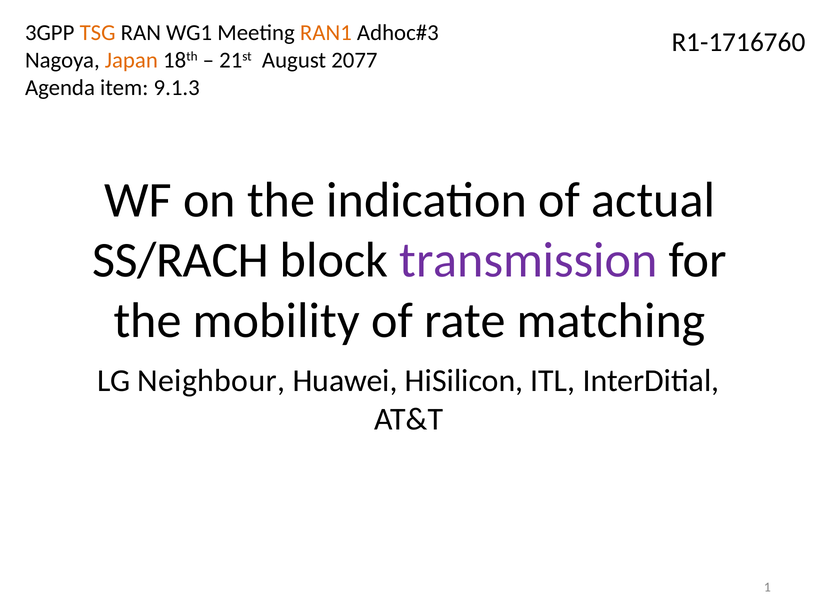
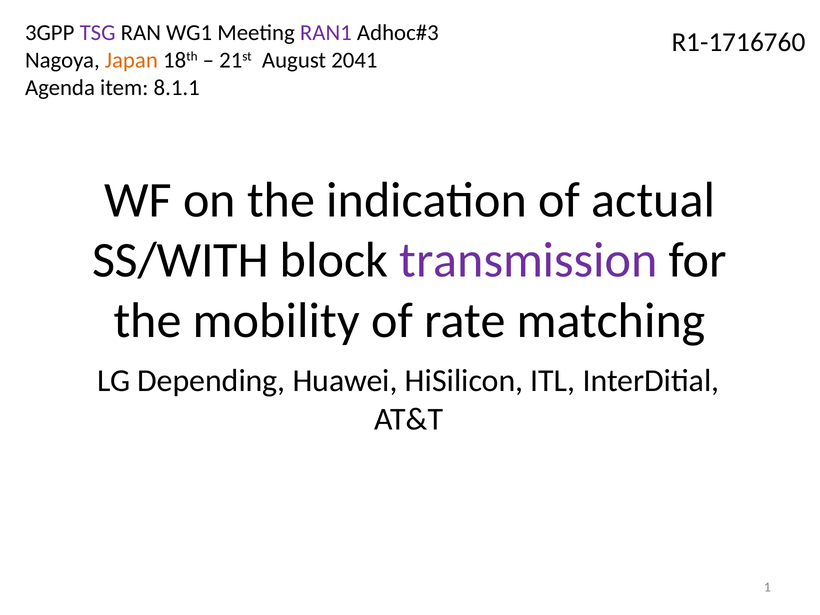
TSG colour: orange -> purple (98, 33)
RAN1 colour: orange -> purple (326, 33)
2077: 2077 -> 2041 (354, 60)
9.1.3: 9.1.3 -> 8.1.1 (177, 88)
SS/RACH: SS/RACH -> SS/WITH (181, 260)
Neighbour: Neighbour -> Depending (211, 381)
